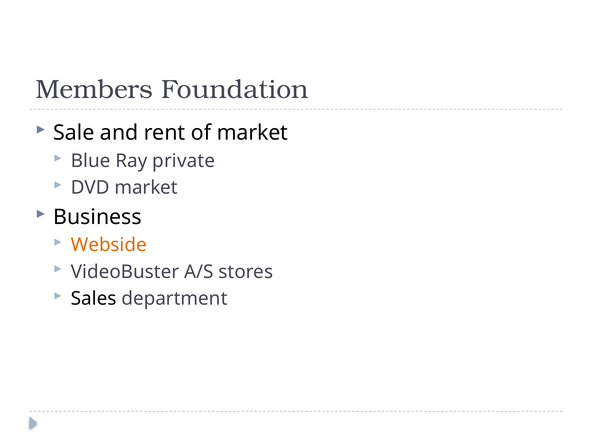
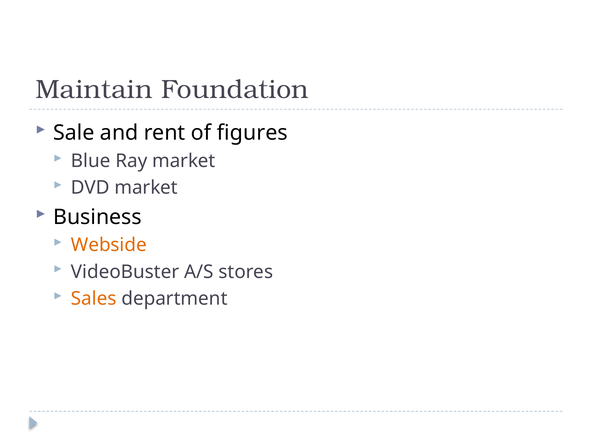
Members: Members -> Maintain (94, 89)
of market: market -> figures (252, 133)
Ray private: private -> market (184, 161)
Sales colour: black -> orange (94, 299)
